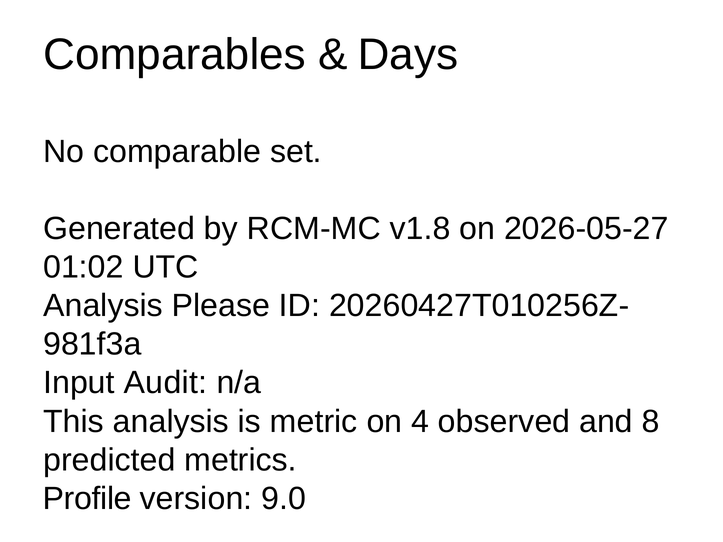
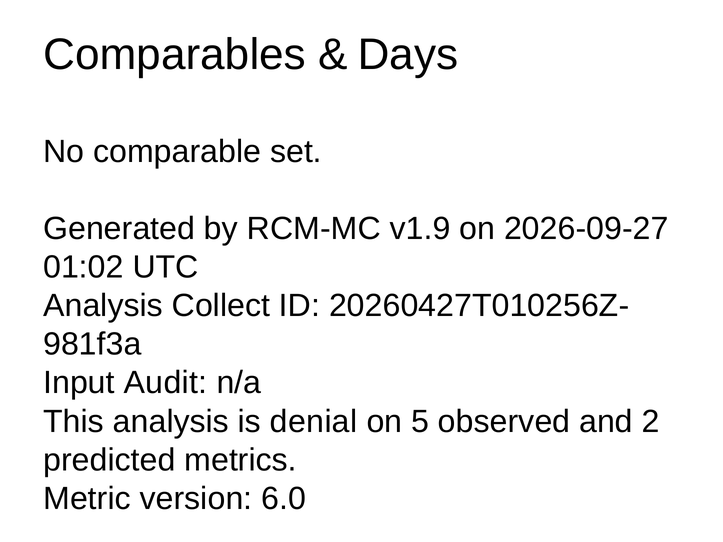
v1.8: v1.8 -> v1.9 (420, 229)
2026-05-27: 2026-05-27 -> 2026-09-27 (586, 229)
Please: Please -> Collect (221, 306)
metric: metric -> denial (314, 422)
4: 4 -> 5 (420, 422)
8: 8 -> 2 (651, 422)
Profile: Profile -> Metric (87, 499)
9.0: 9.0 -> 6.0 (284, 499)
